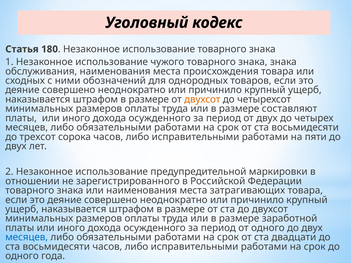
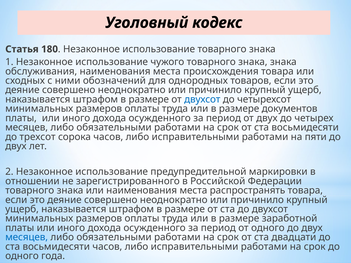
двухсот colour: orange -> blue (202, 99)
составляют: составляют -> документов (290, 109)
затрагивающих: затрагивающих -> распространять (248, 191)
